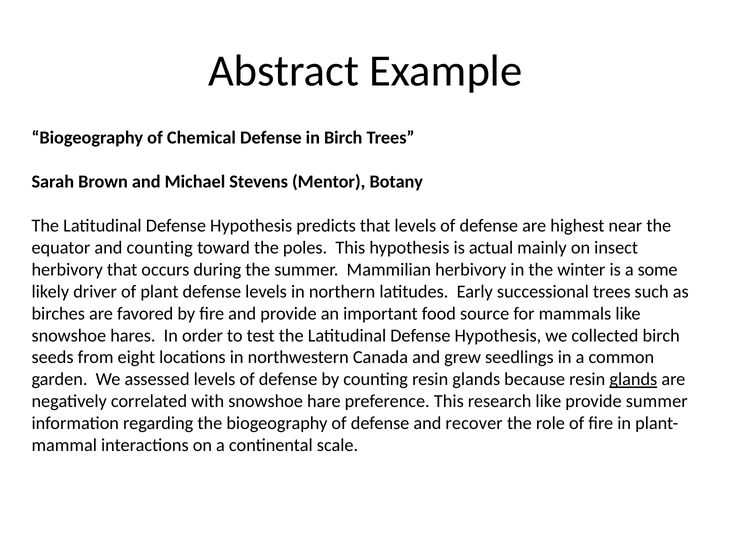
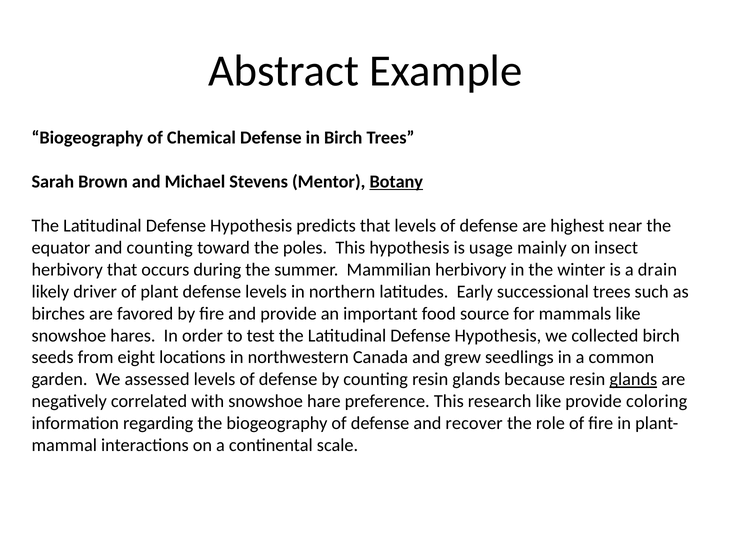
Botany underline: none -> present (396, 181)
actual: actual -> usage (491, 247)
some: some -> drain (657, 269)
provide summer: summer -> coloring (657, 401)
